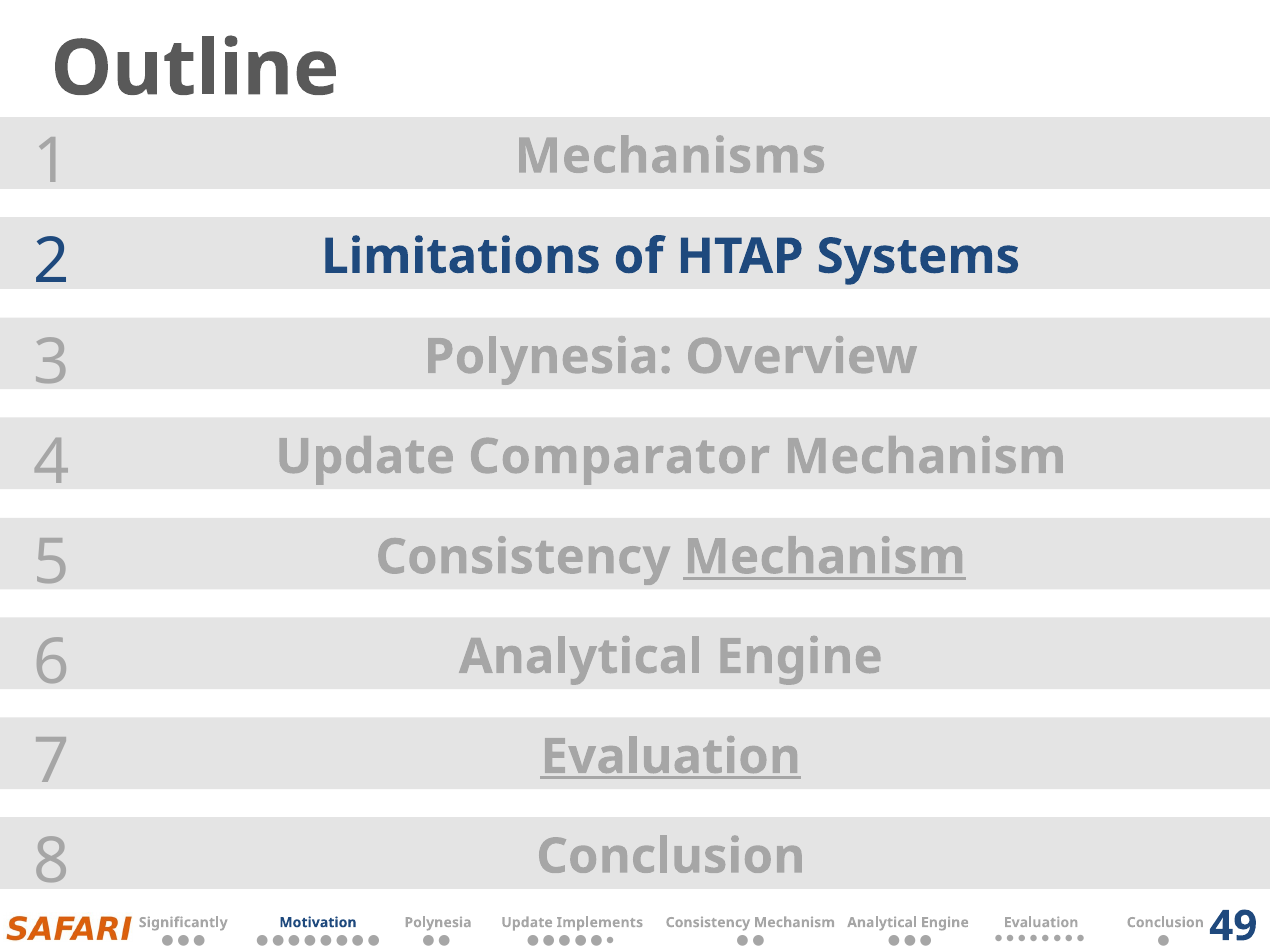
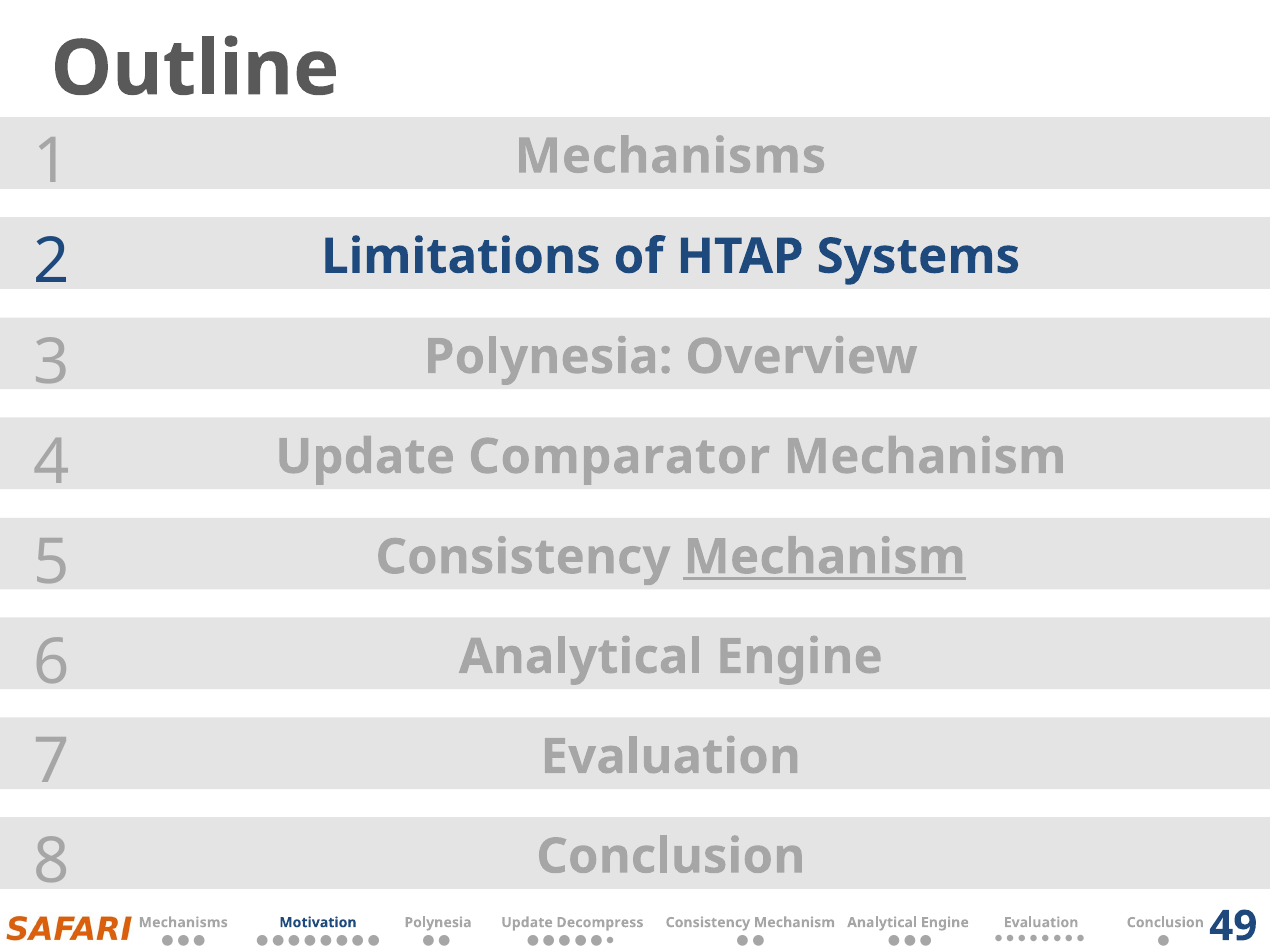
Evaluation underline: present -> none (671, 757)
Significantly: Significantly -> Mechanisms (183, 923)
Implements: Implements -> Decompress (600, 923)
